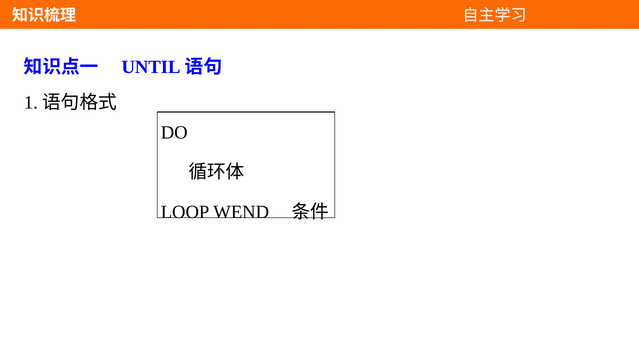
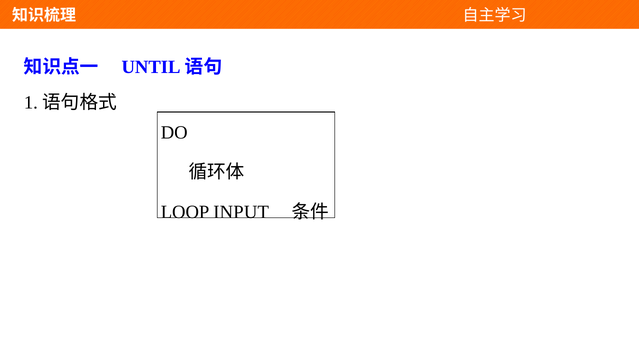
WEND: WEND -> INPUT (241, 212)
